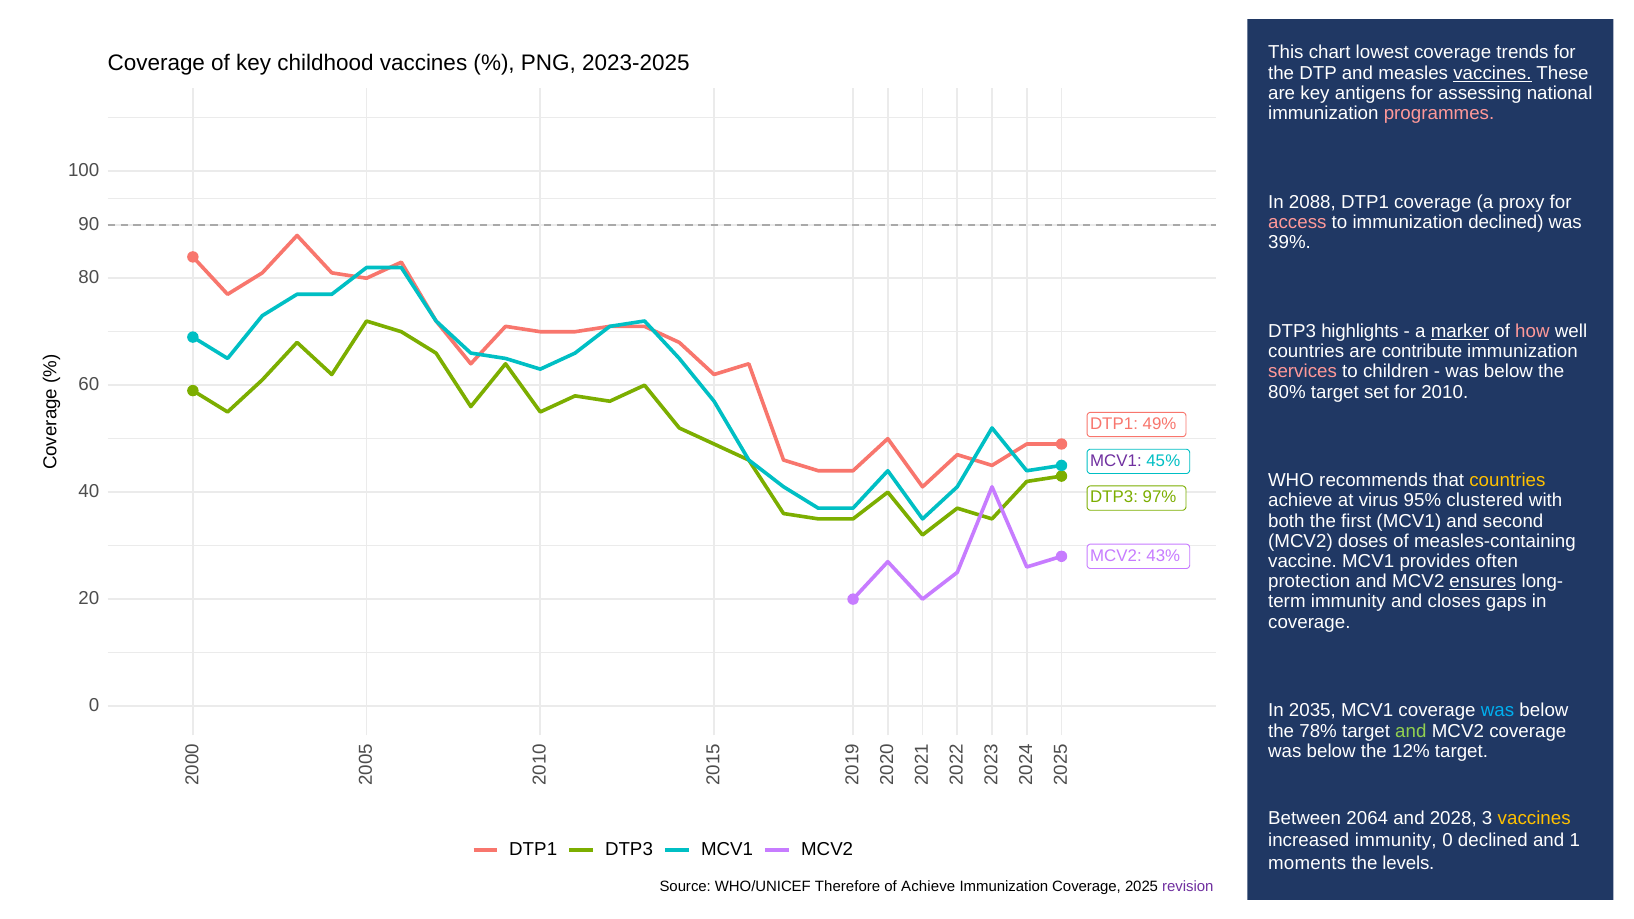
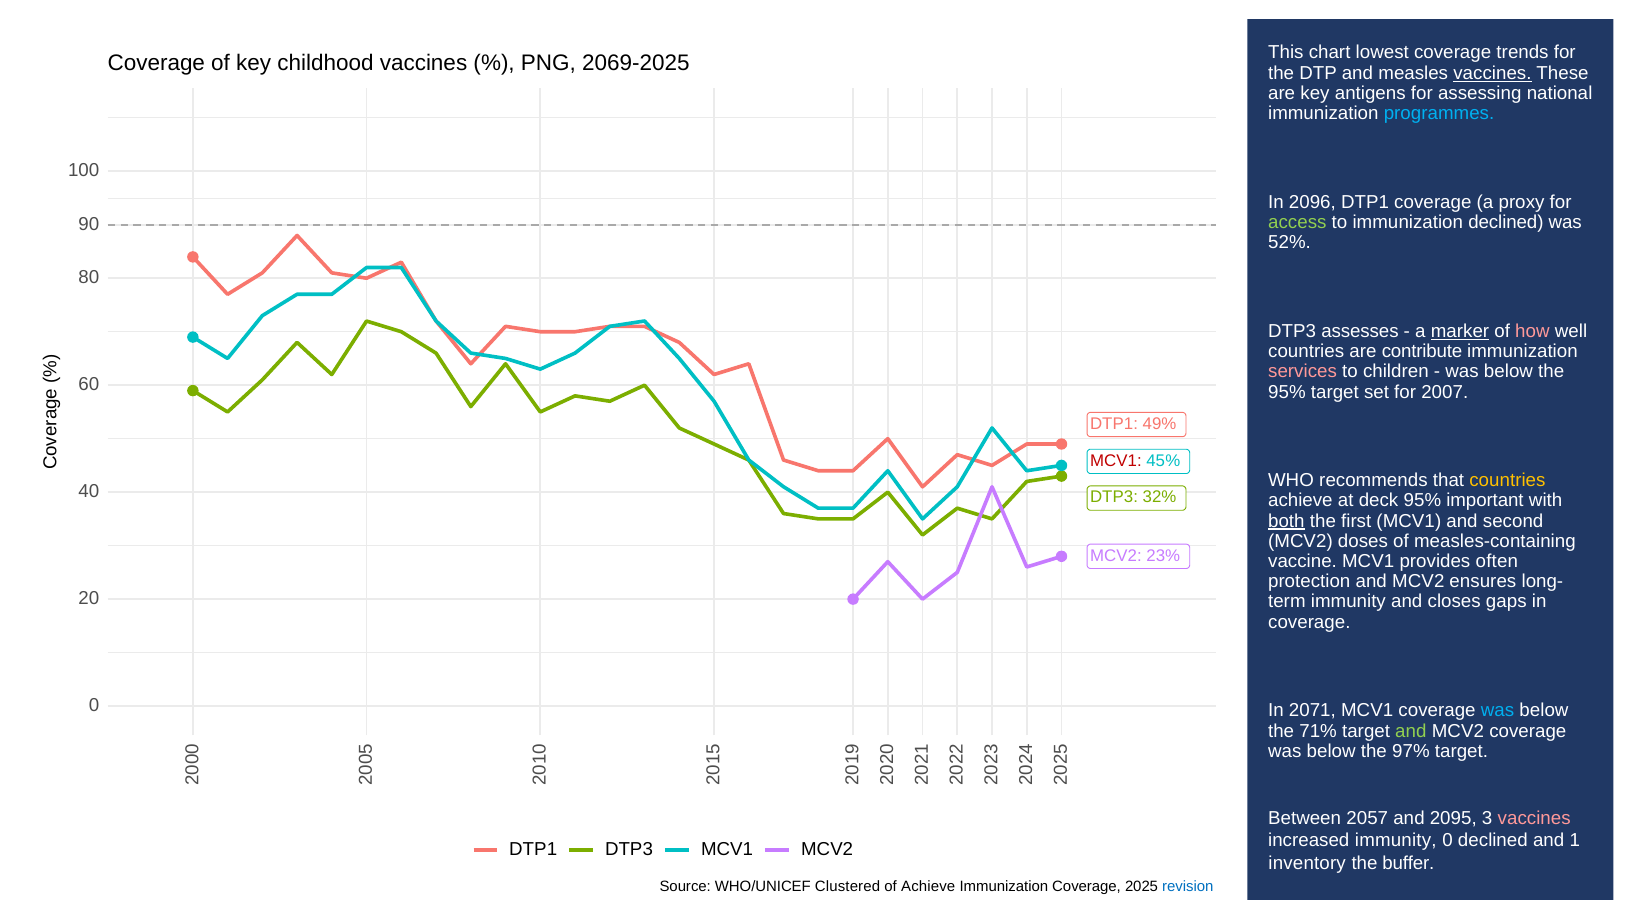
2023-2025: 2023-2025 -> 2069-2025 (636, 63)
programmes colour: pink -> light blue (1439, 113)
2088: 2088 -> 2096 (1312, 202)
access colour: pink -> light green (1297, 222)
39%: 39% -> 52% (1290, 243)
highlights: highlights -> assesses (1360, 331)
80%: 80% -> 95% (1287, 392)
2010: 2010 -> 2007 (1445, 392)
MCV1 colour: purple -> red (1116, 461)
97%: 97% -> 32% (1160, 497)
virus: virus -> deck (1379, 501)
clustered: clustered -> important (1485, 501)
both underline: none -> present (1286, 521)
43%: 43% -> 23% (1163, 556)
ensures underline: present -> none (1483, 582)
2035: 2035 -> 2071 (1312, 711)
78%: 78% -> 71% (1318, 731)
12%: 12% -> 97% (1411, 751)
2064: 2064 -> 2057 (1367, 818)
2028: 2028 -> 2095 (1453, 818)
vaccines colour: yellow -> pink (1534, 818)
moments: moments -> inventory (1307, 863)
levels: levels -> buffer (1408, 863)
Therefore: Therefore -> Clustered (848, 887)
revision colour: purple -> blue (1188, 887)
